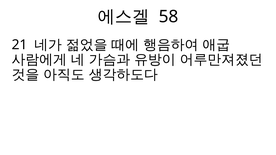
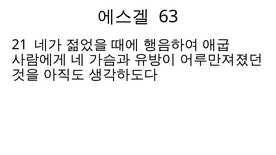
58: 58 -> 63 (169, 17)
